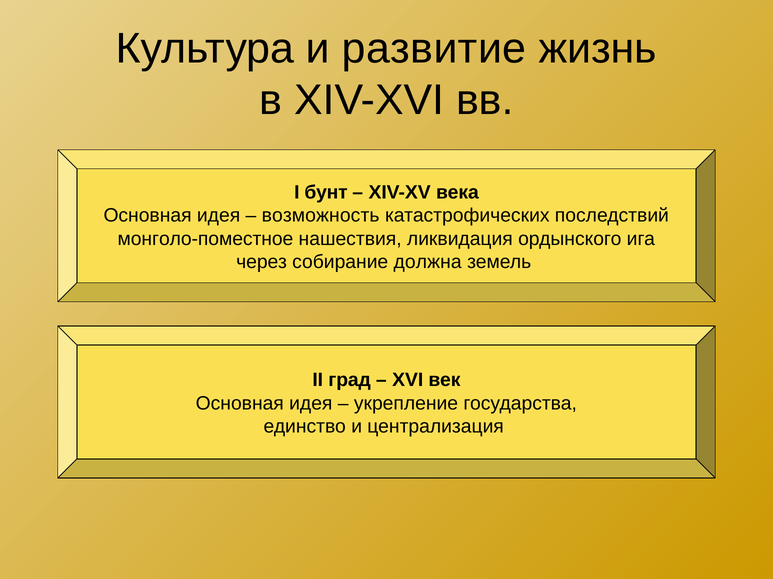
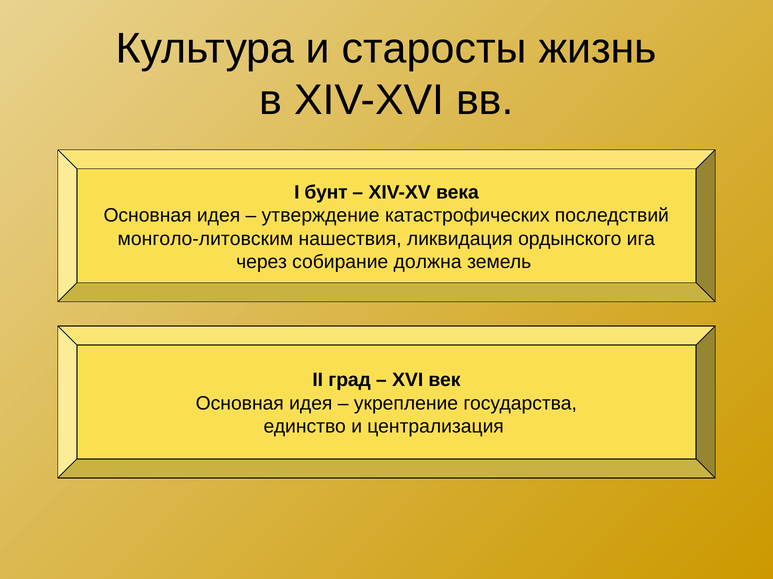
развитие: развитие -> старосты (434, 49)
возможность: возможность -> утверждение (321, 216)
монголо-поместное: монголо-поместное -> монголо-литовским (205, 239)
